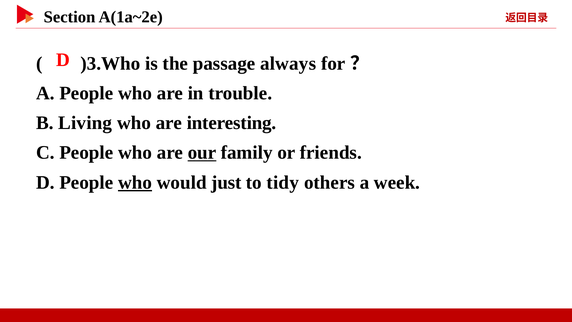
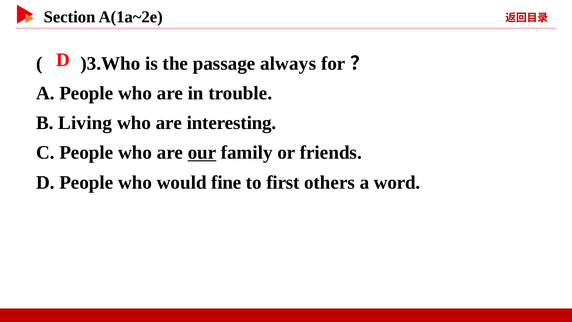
who underline: present -> none (135, 182)
just: just -> fine (226, 182)
tidy: tidy -> first (283, 182)
week: week -> word (397, 182)
